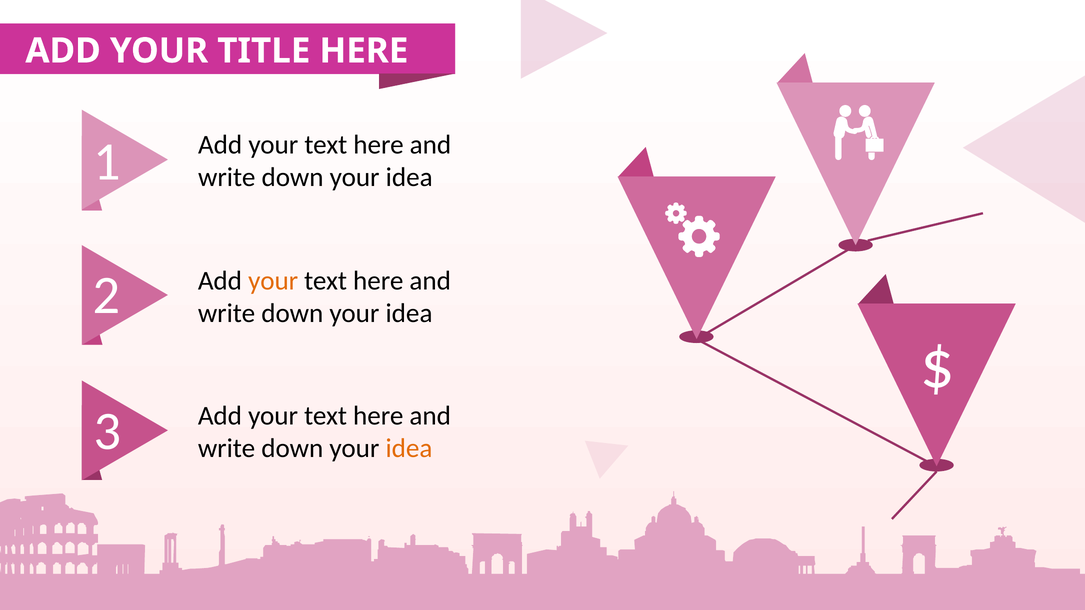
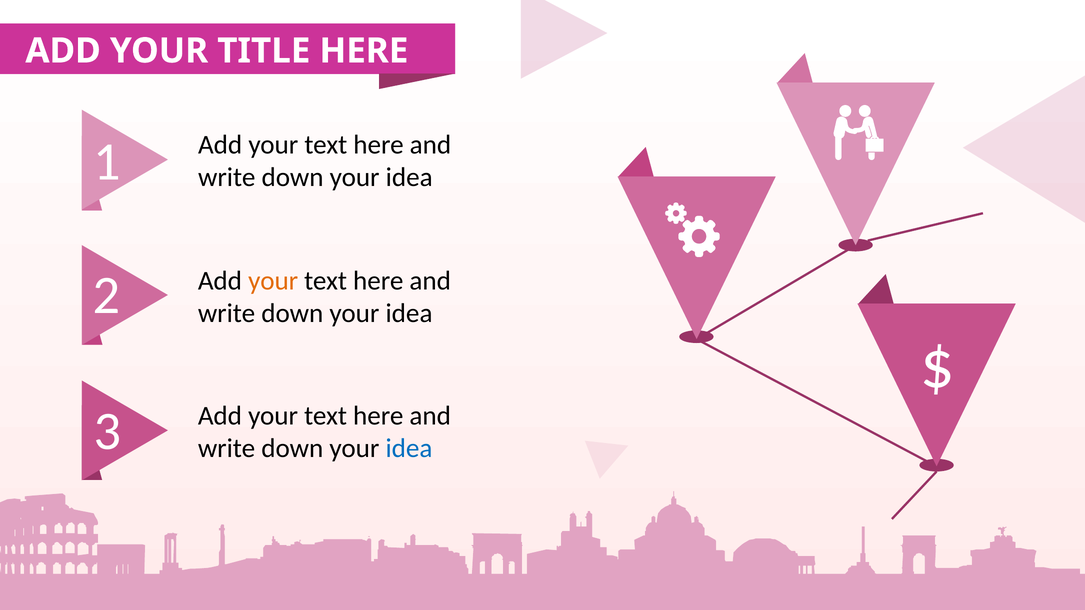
idea colour: orange -> blue (409, 448)
